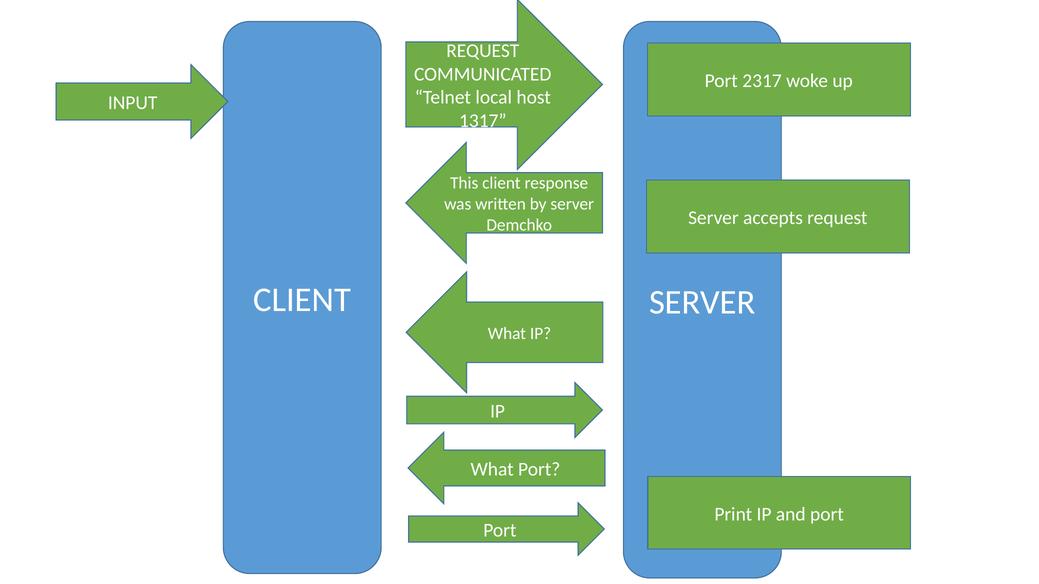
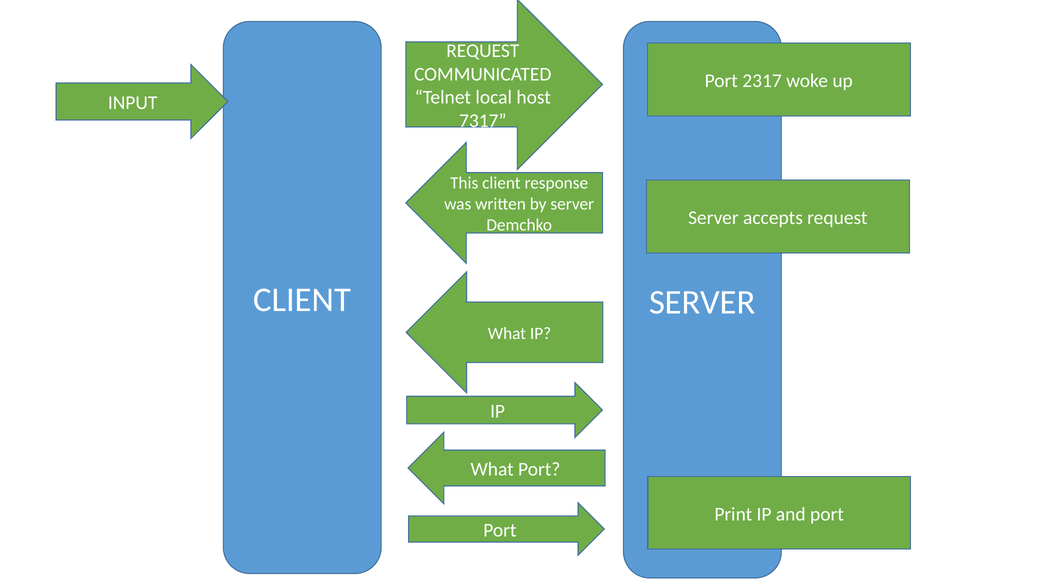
1317: 1317 -> 7317 (483, 121)
